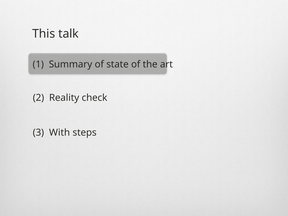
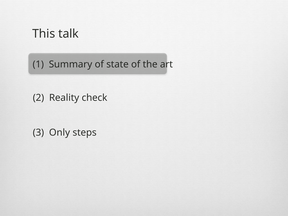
With: With -> Only (60, 132)
